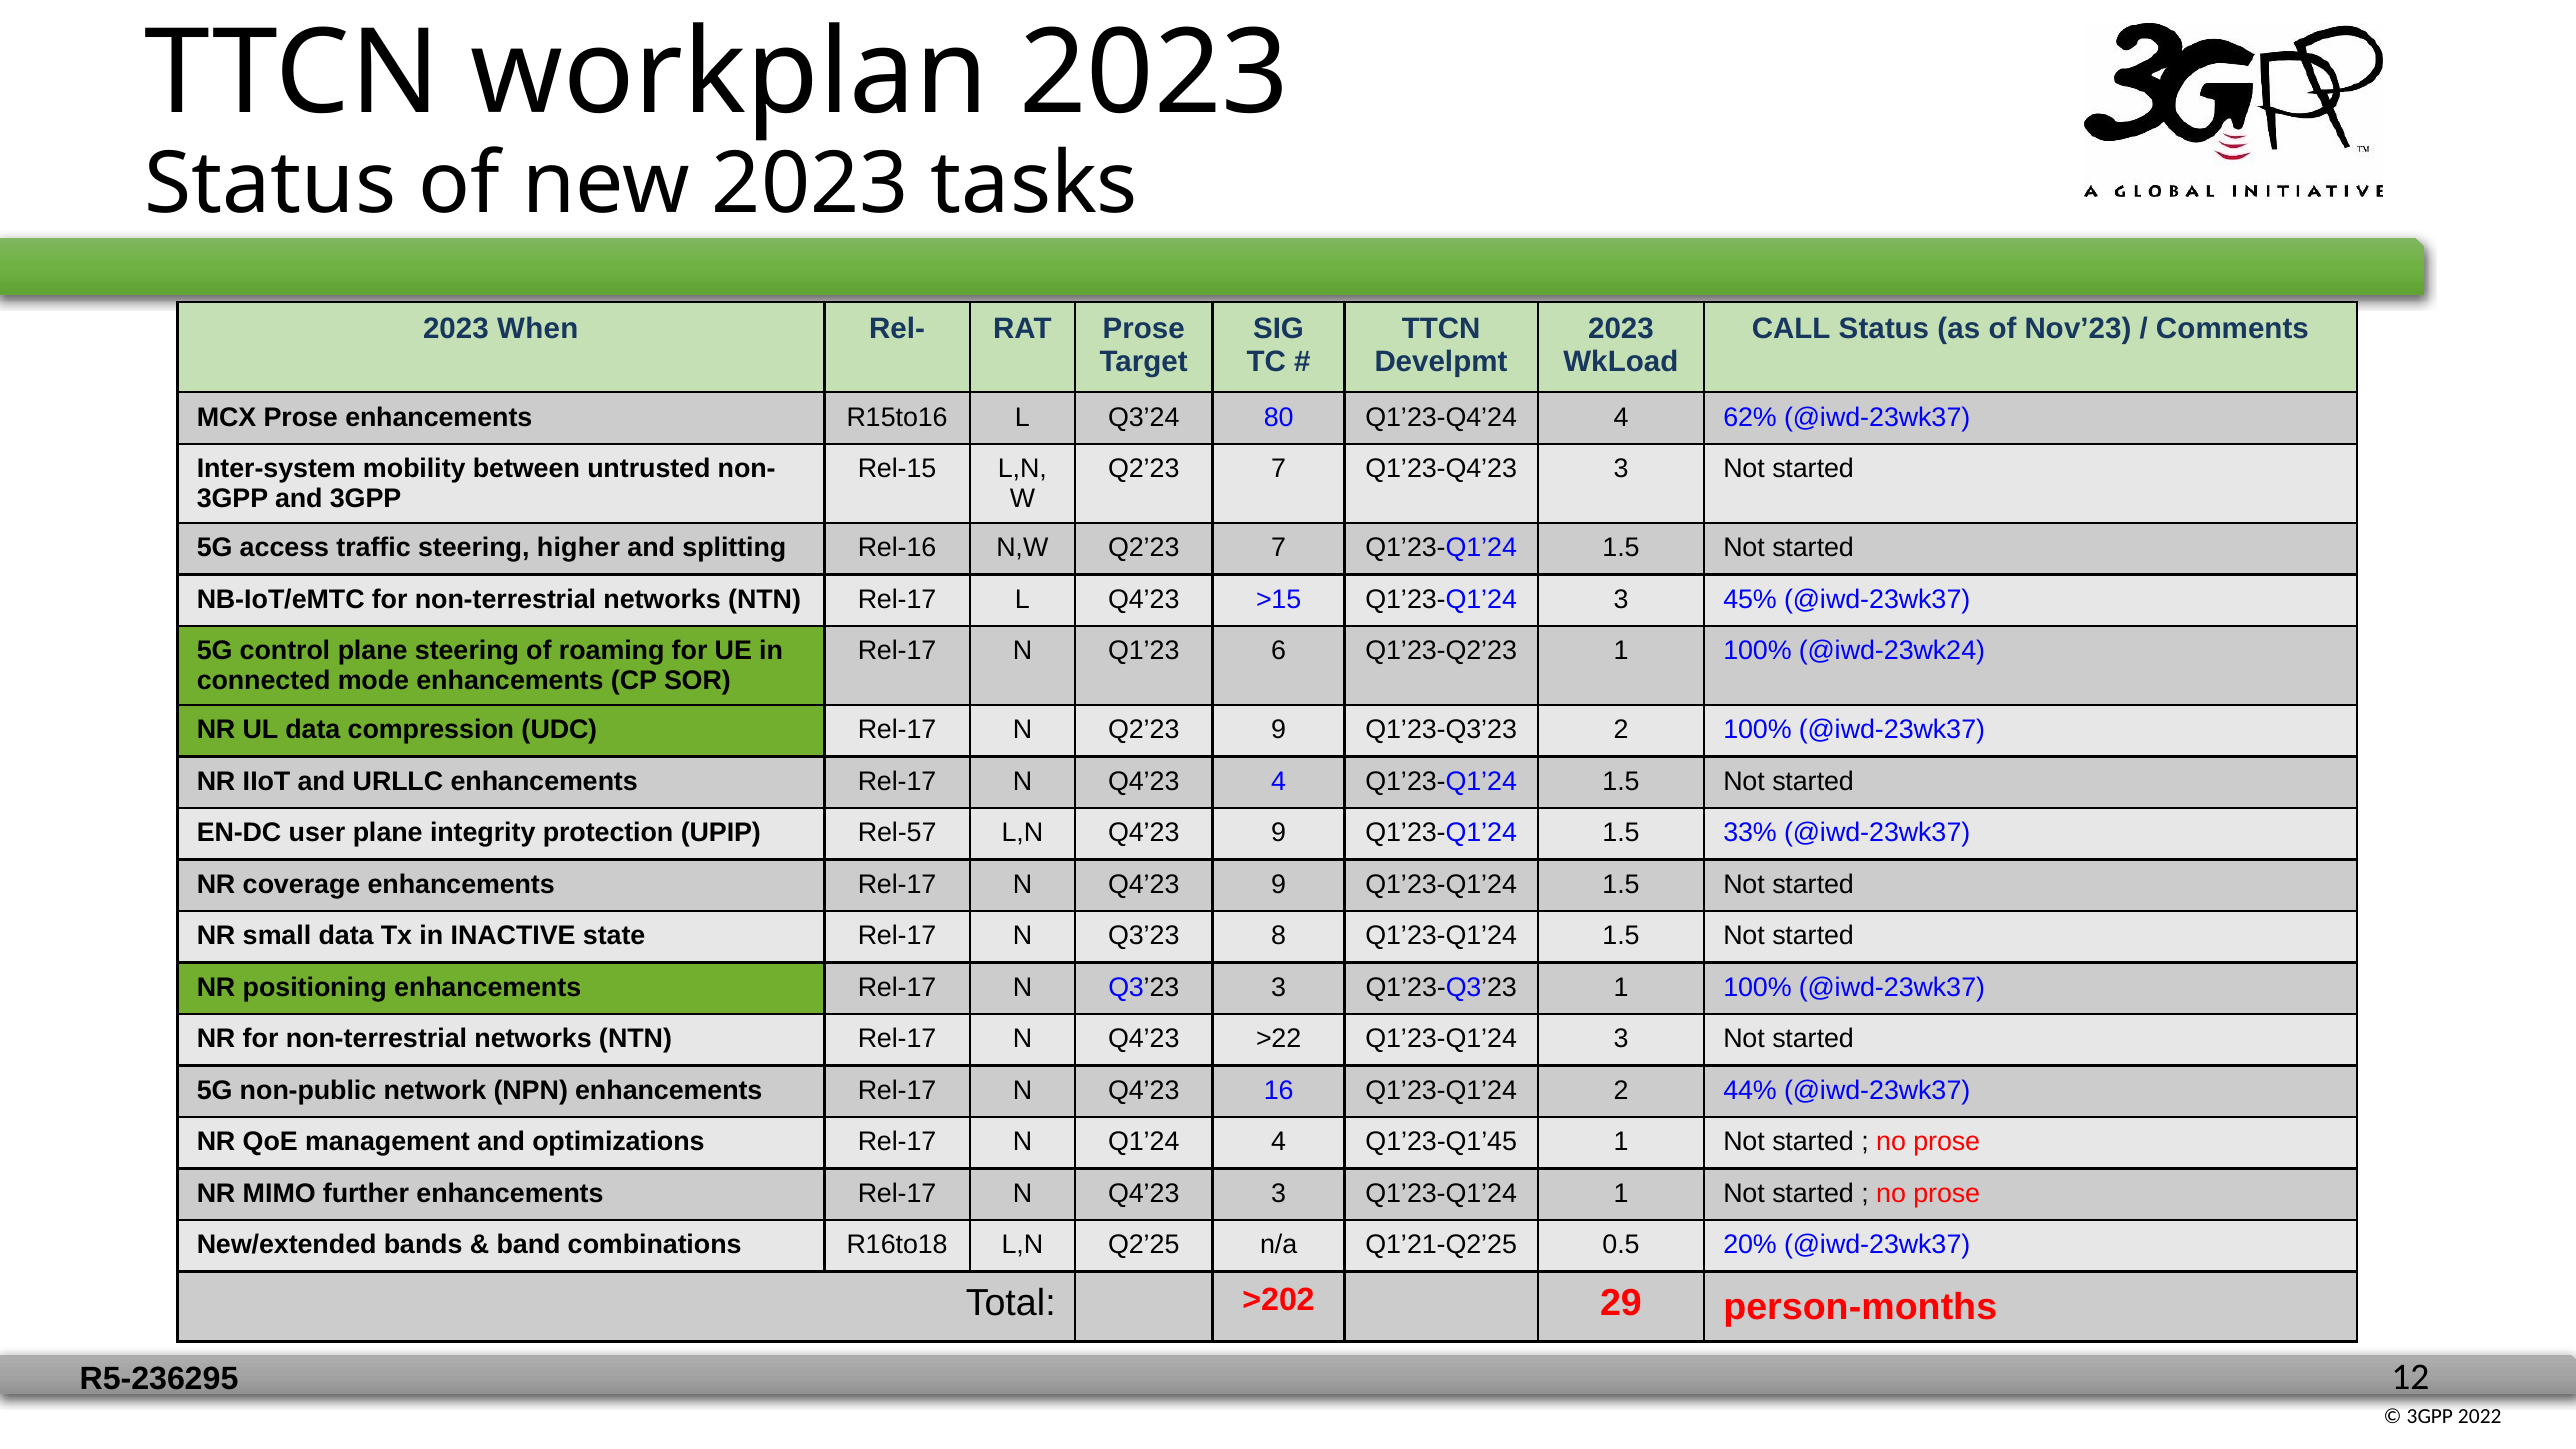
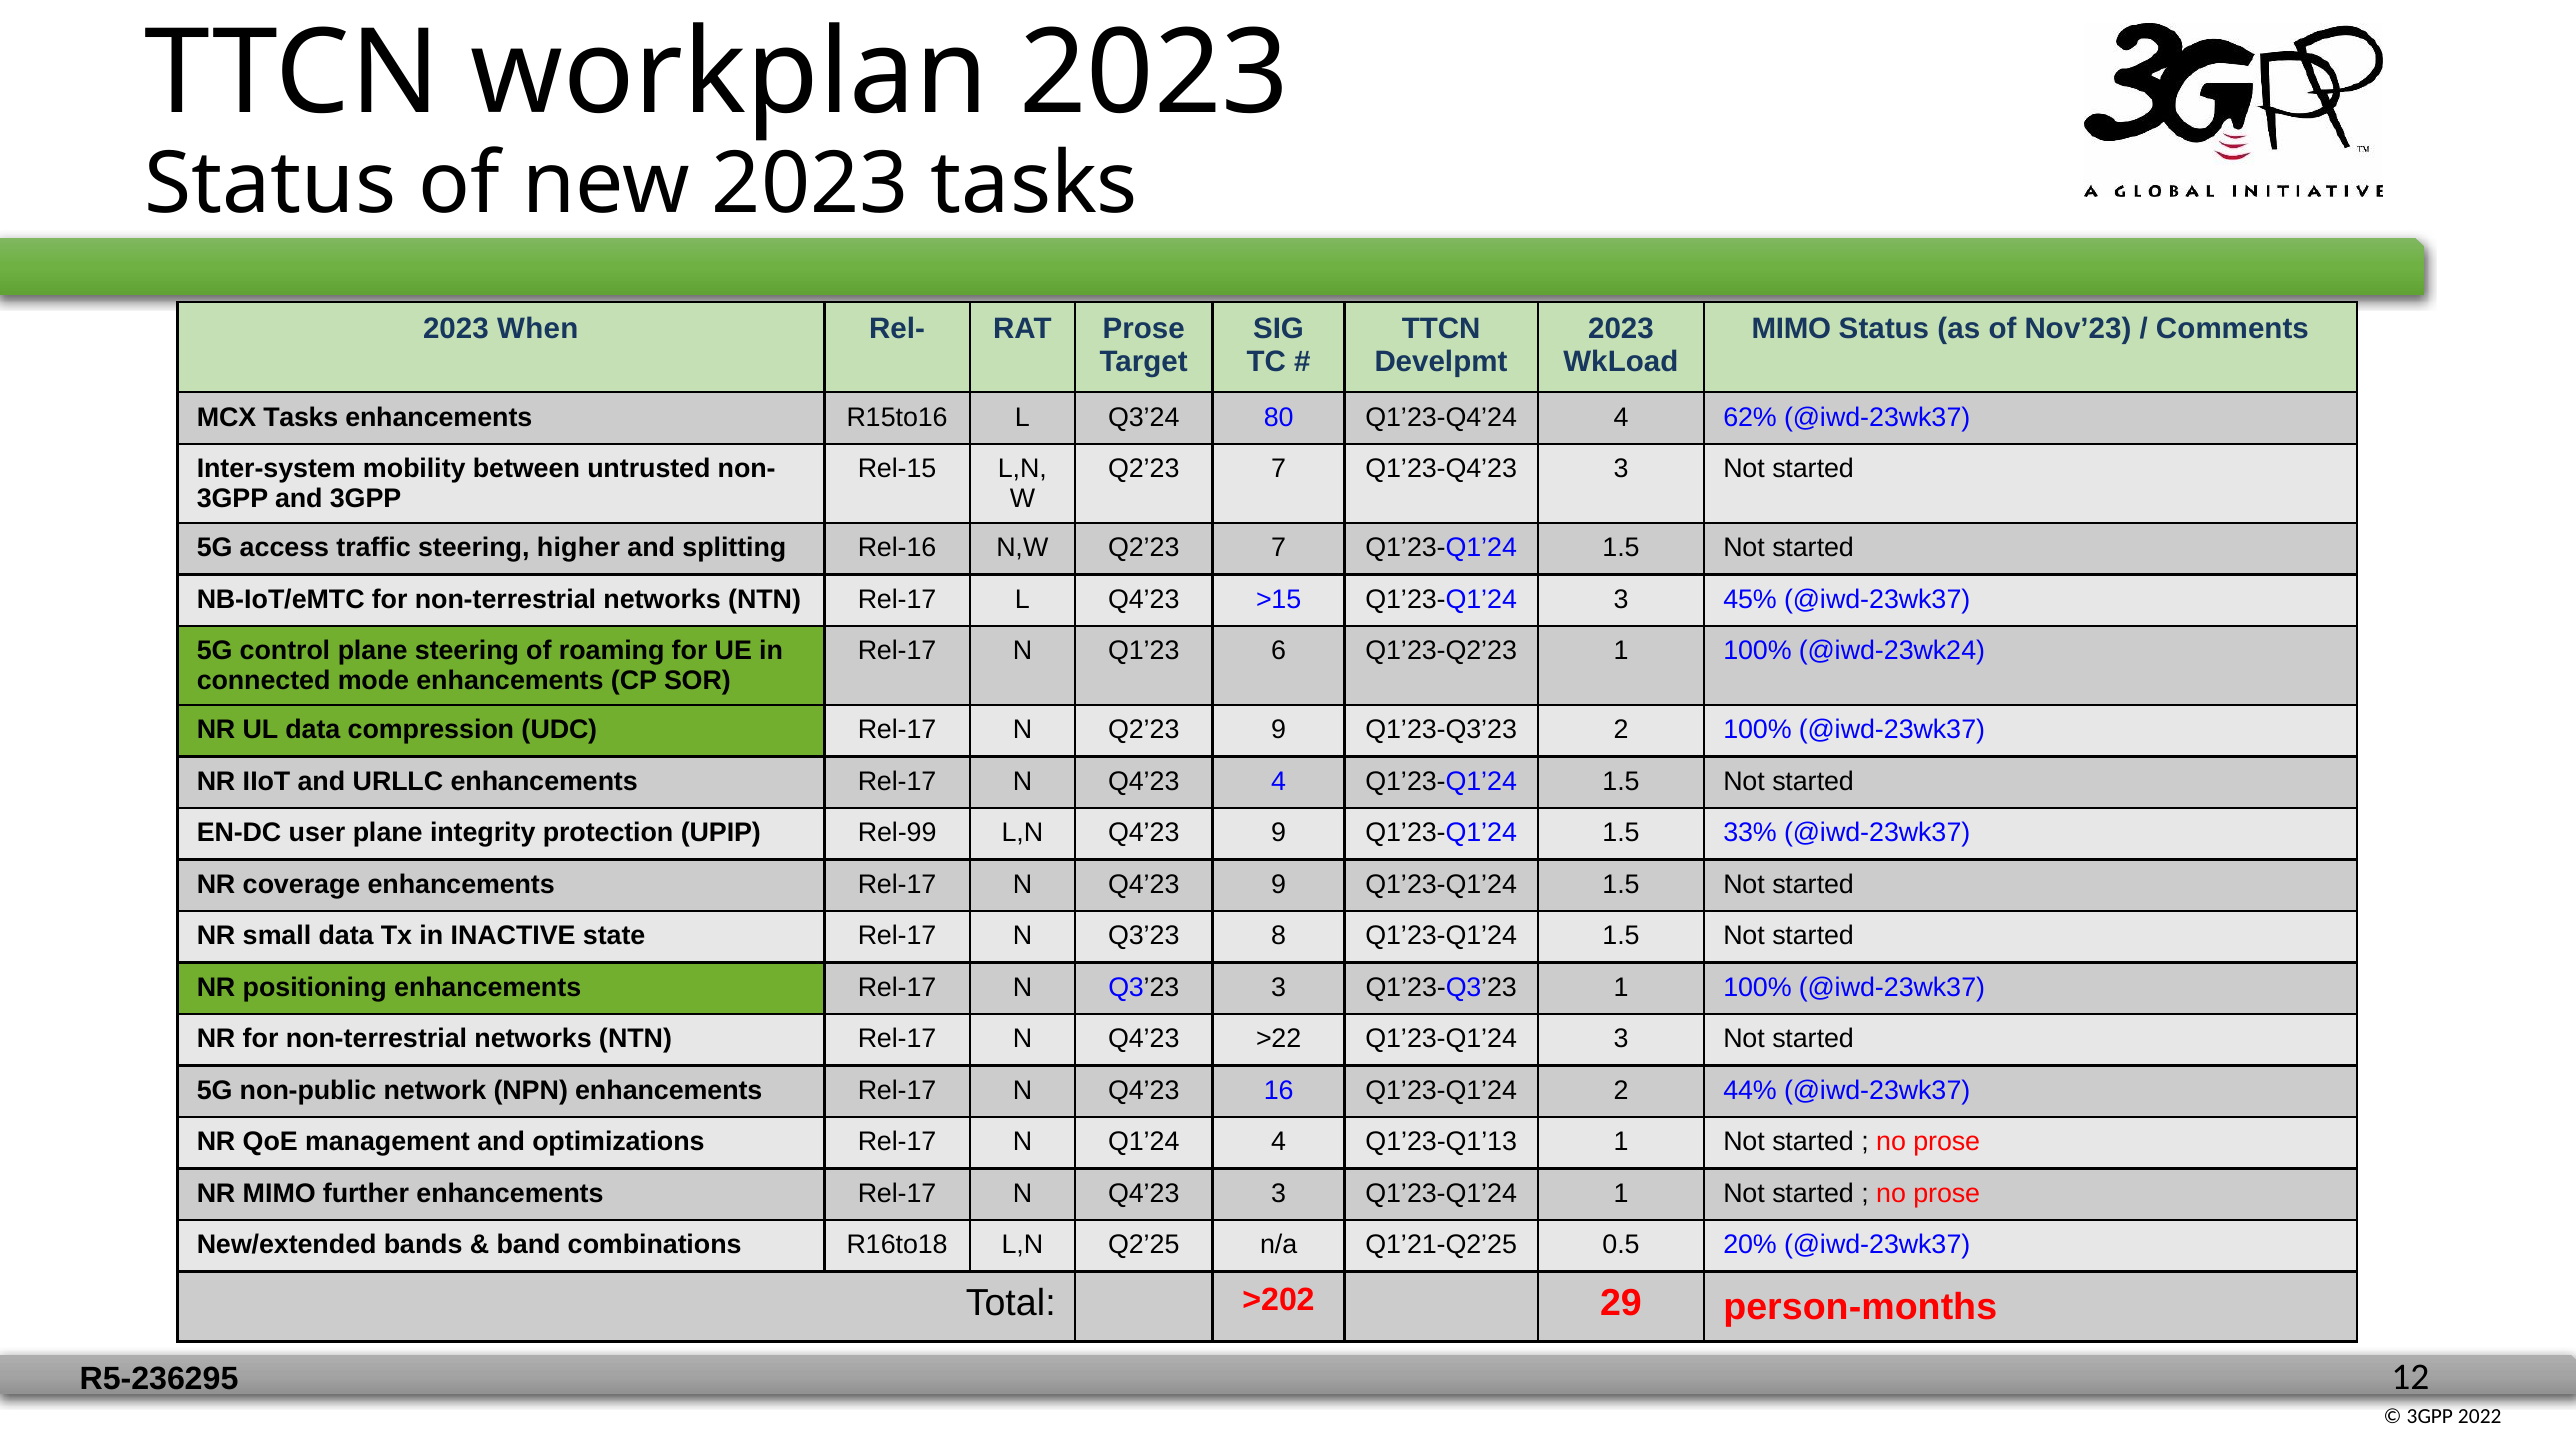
CALL: CALL -> MIMO (1791, 329)
MCX Prose: Prose -> Tasks (301, 417)
Rel-57: Rel-57 -> Rel-99 (897, 833)
Q1’23-Q1’45: Q1’23-Q1’45 -> Q1’23-Q1’13 (1441, 1142)
